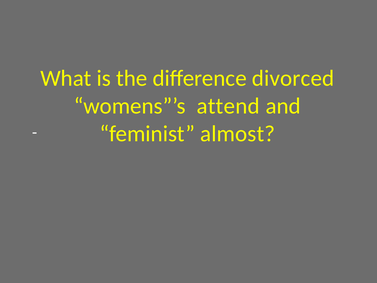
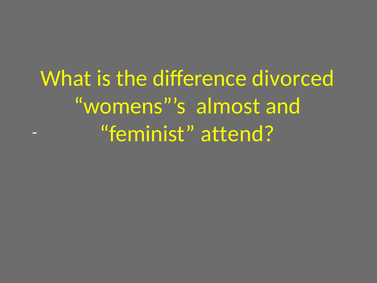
attend: attend -> almost (228, 106)
almost: almost -> attend (238, 134)
